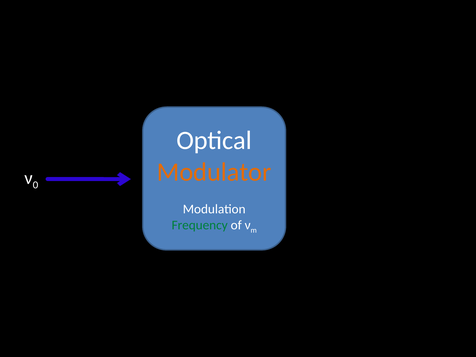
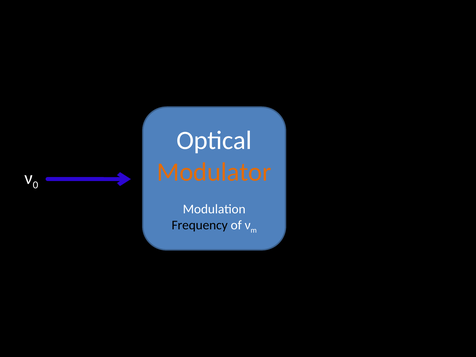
Frequency colour: green -> black (200, 225)
